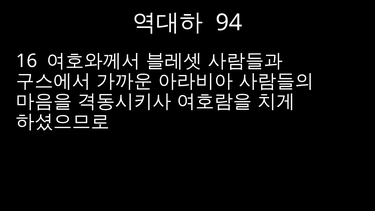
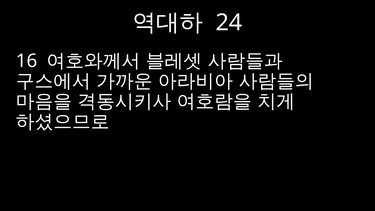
94: 94 -> 24 (229, 23)
